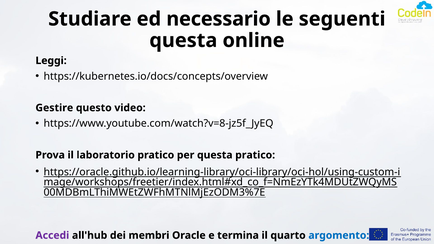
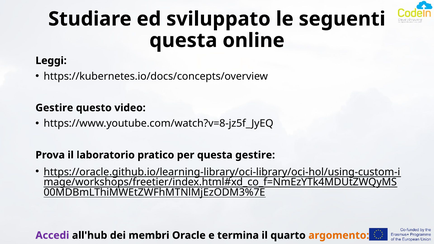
necessario: necessario -> sviluppato (218, 19)
questa pratico: pratico -> gestire (255, 155)
argomento colour: blue -> orange (339, 235)
